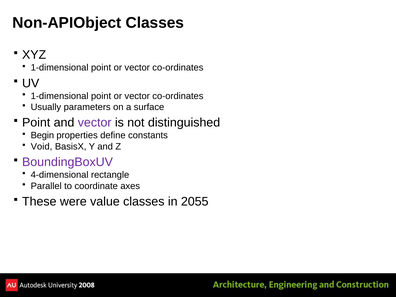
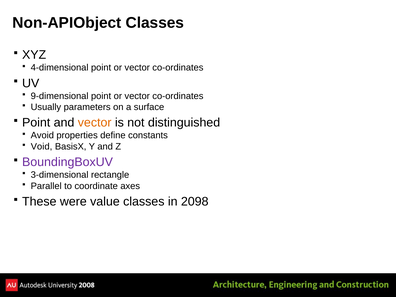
1-dimensional: 1-dimensional -> 4-dimensional (60, 68)
1-dimensional: 1-dimensional -> 9-dimensional (60, 96)
vector colour: purple -> orange (95, 123)
Begin: Begin -> Avoid (42, 135)
4-dimensional: 4-dimensional -> 3-dimensional (60, 175)
2055: 2055 -> 2098 (195, 201)
